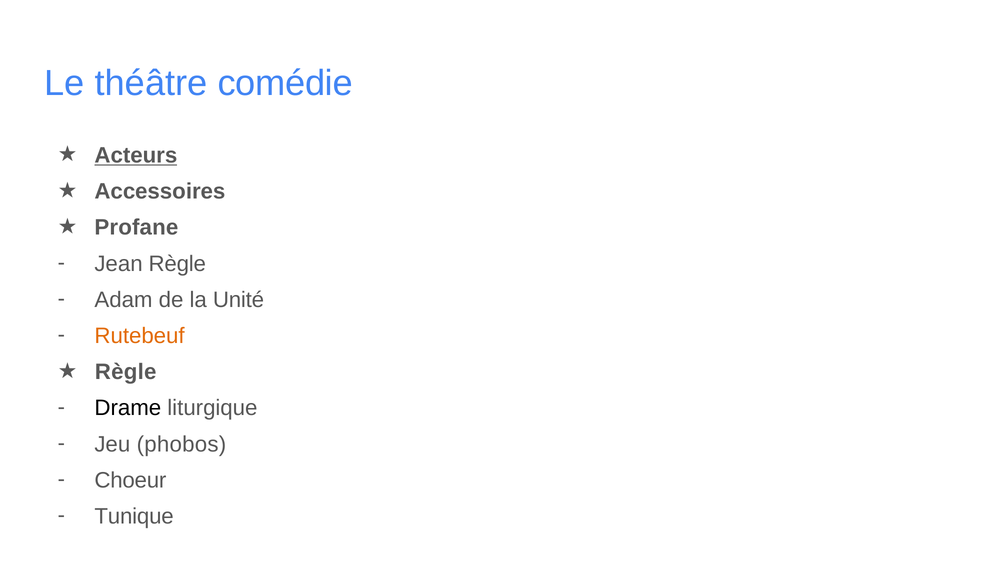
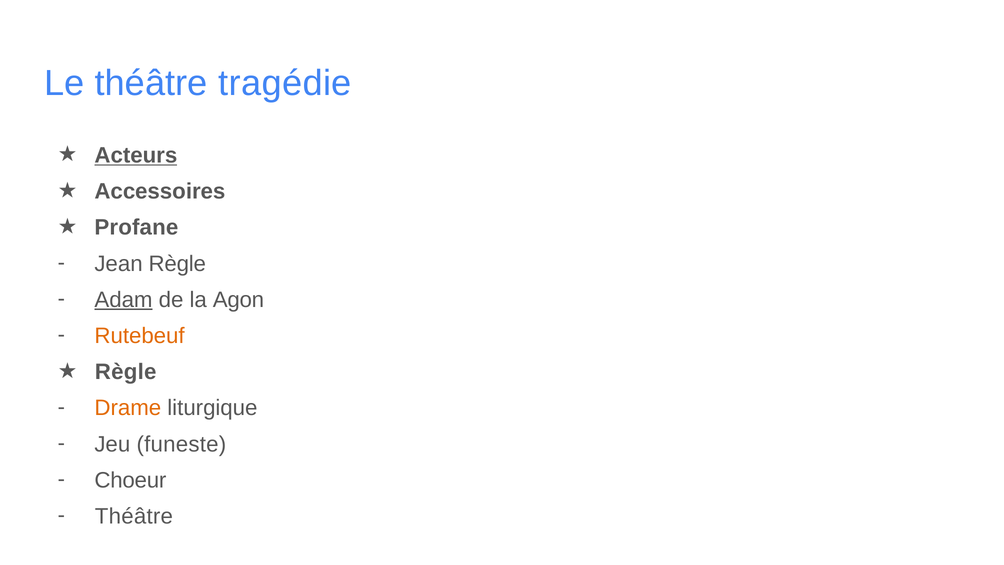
comédie: comédie -> tragédie (285, 83)
Adam underline: none -> present (124, 300)
Unité: Unité -> Agon (238, 300)
Drame colour: black -> orange (128, 408)
phobos: phobos -> funeste (181, 444)
Tunique: Tunique -> Théâtre (134, 516)
